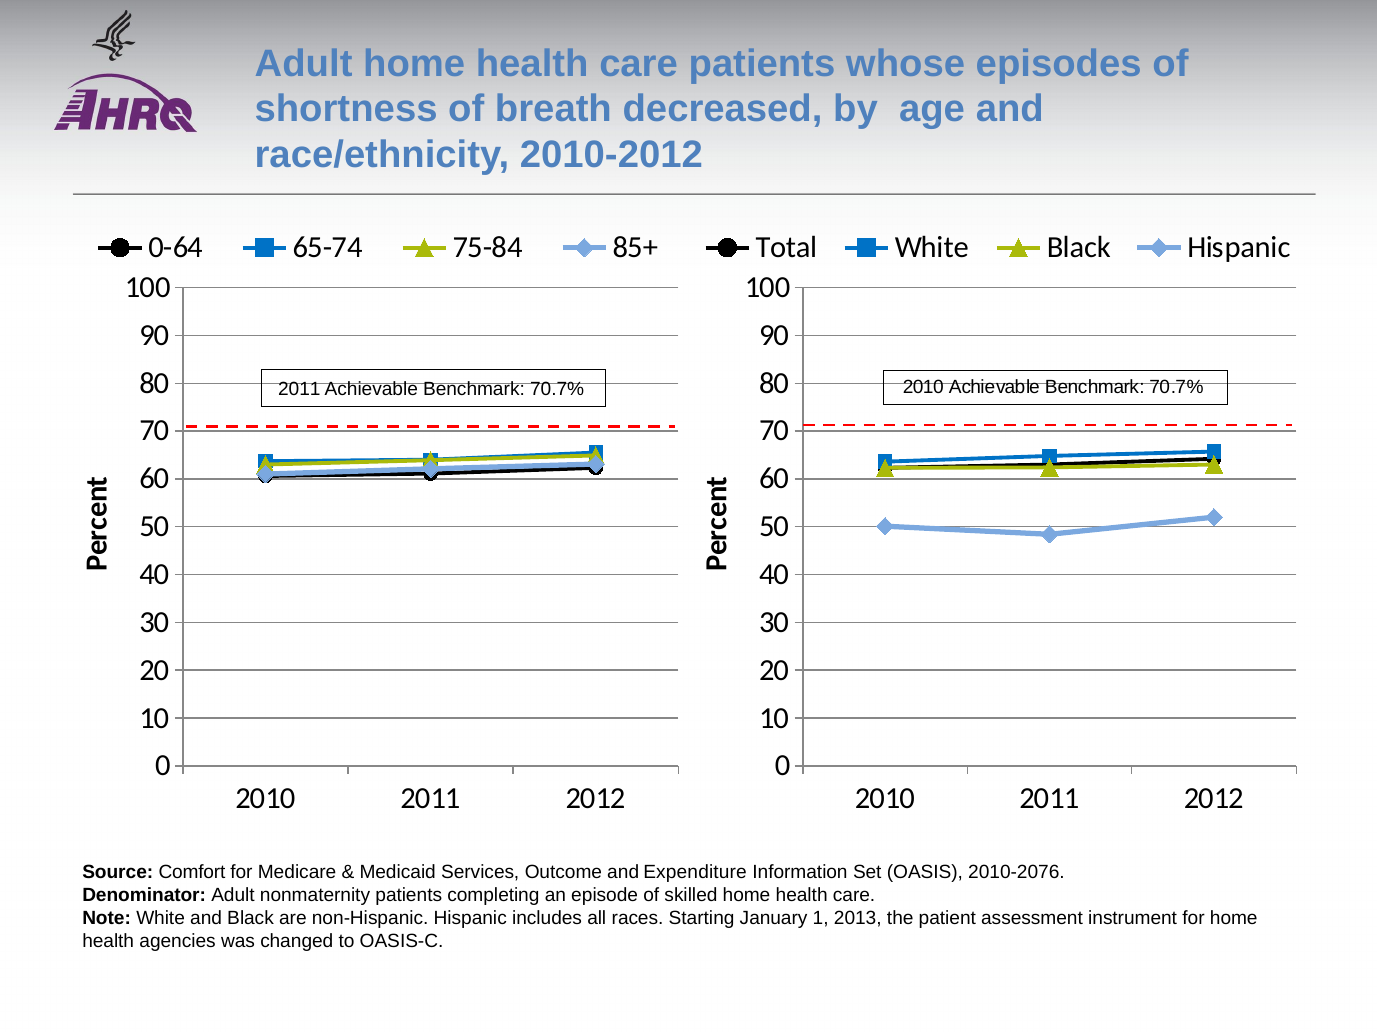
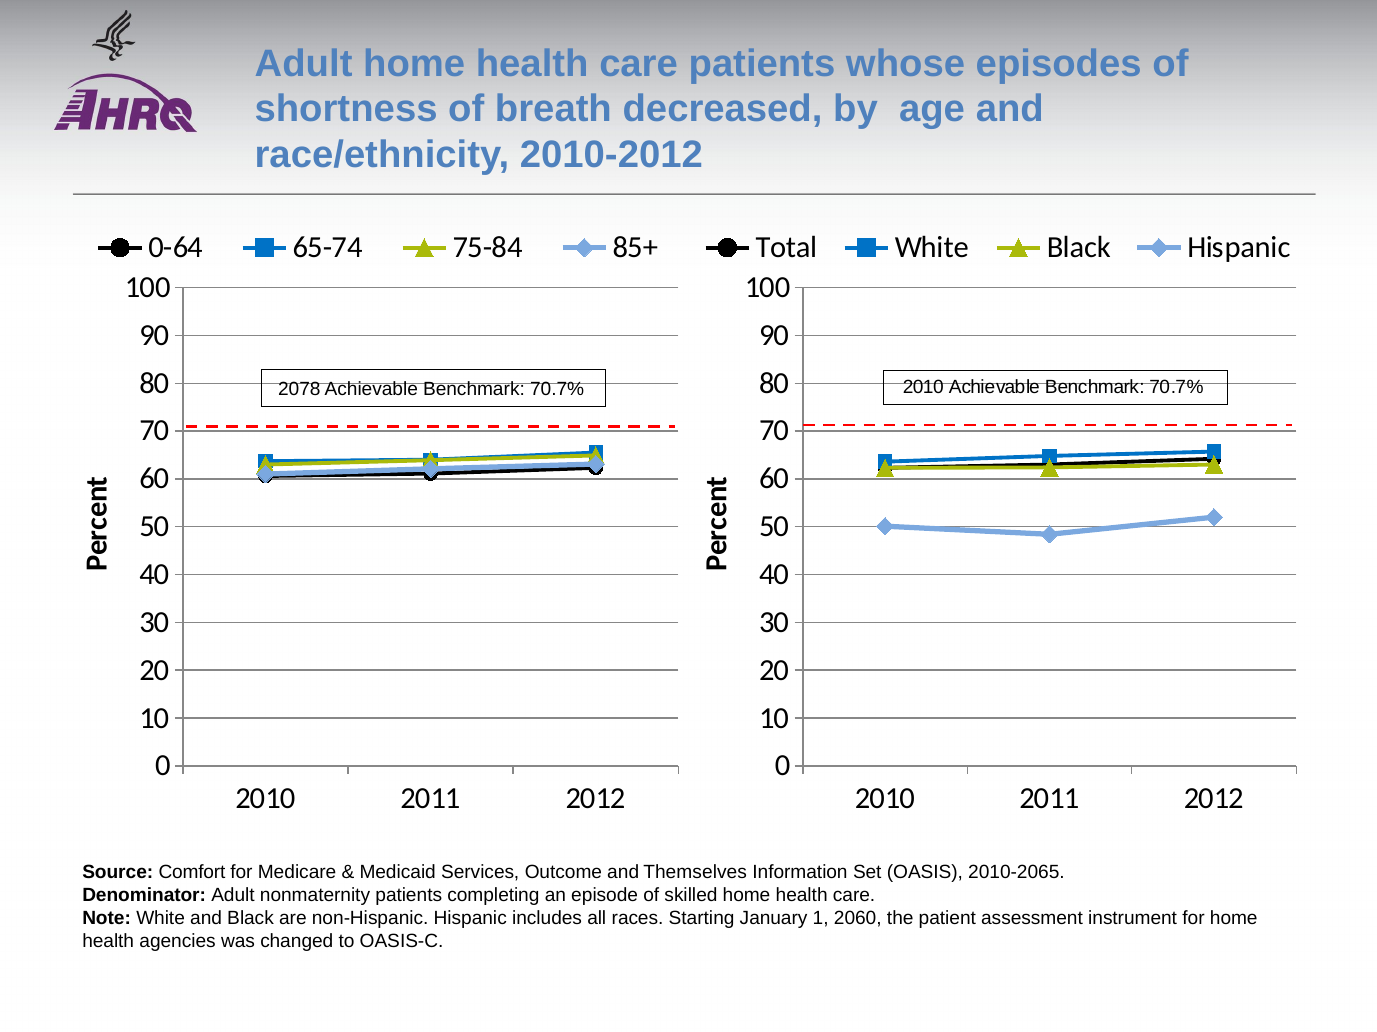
2011: 2011 -> 2078 (299, 390)
Expenditure: Expenditure -> Themselves (695, 873)
2010-2076: 2010-2076 -> 2010-2065 (1016, 873)
2013: 2013 -> 2060 (858, 919)
